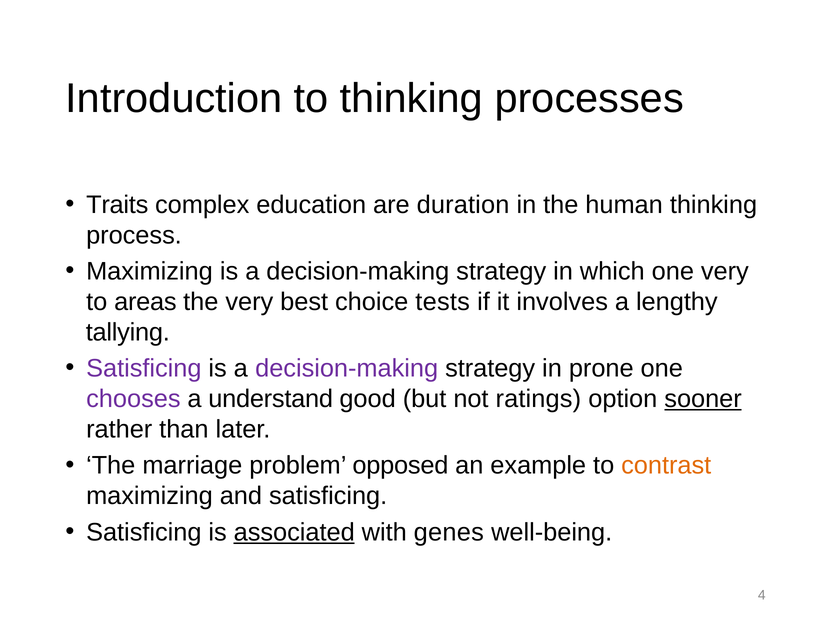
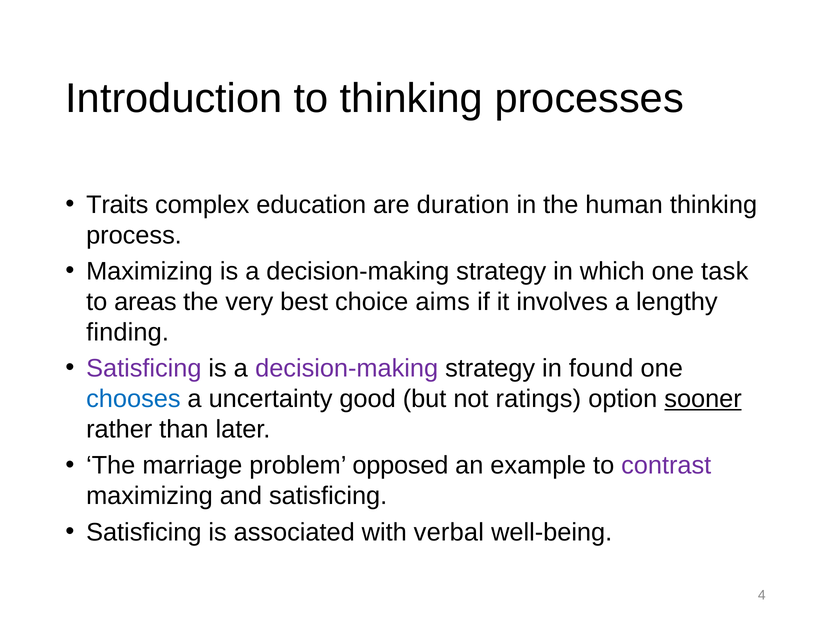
one very: very -> task (725, 271)
tests: tests -> aims (443, 302)
tallying: tallying -> finding (128, 332)
prone: prone -> found (601, 369)
chooses colour: purple -> blue (133, 399)
understand: understand -> uncertainty (271, 399)
contrast colour: orange -> purple (666, 466)
associated underline: present -> none (294, 532)
genes: genes -> verbal (449, 532)
